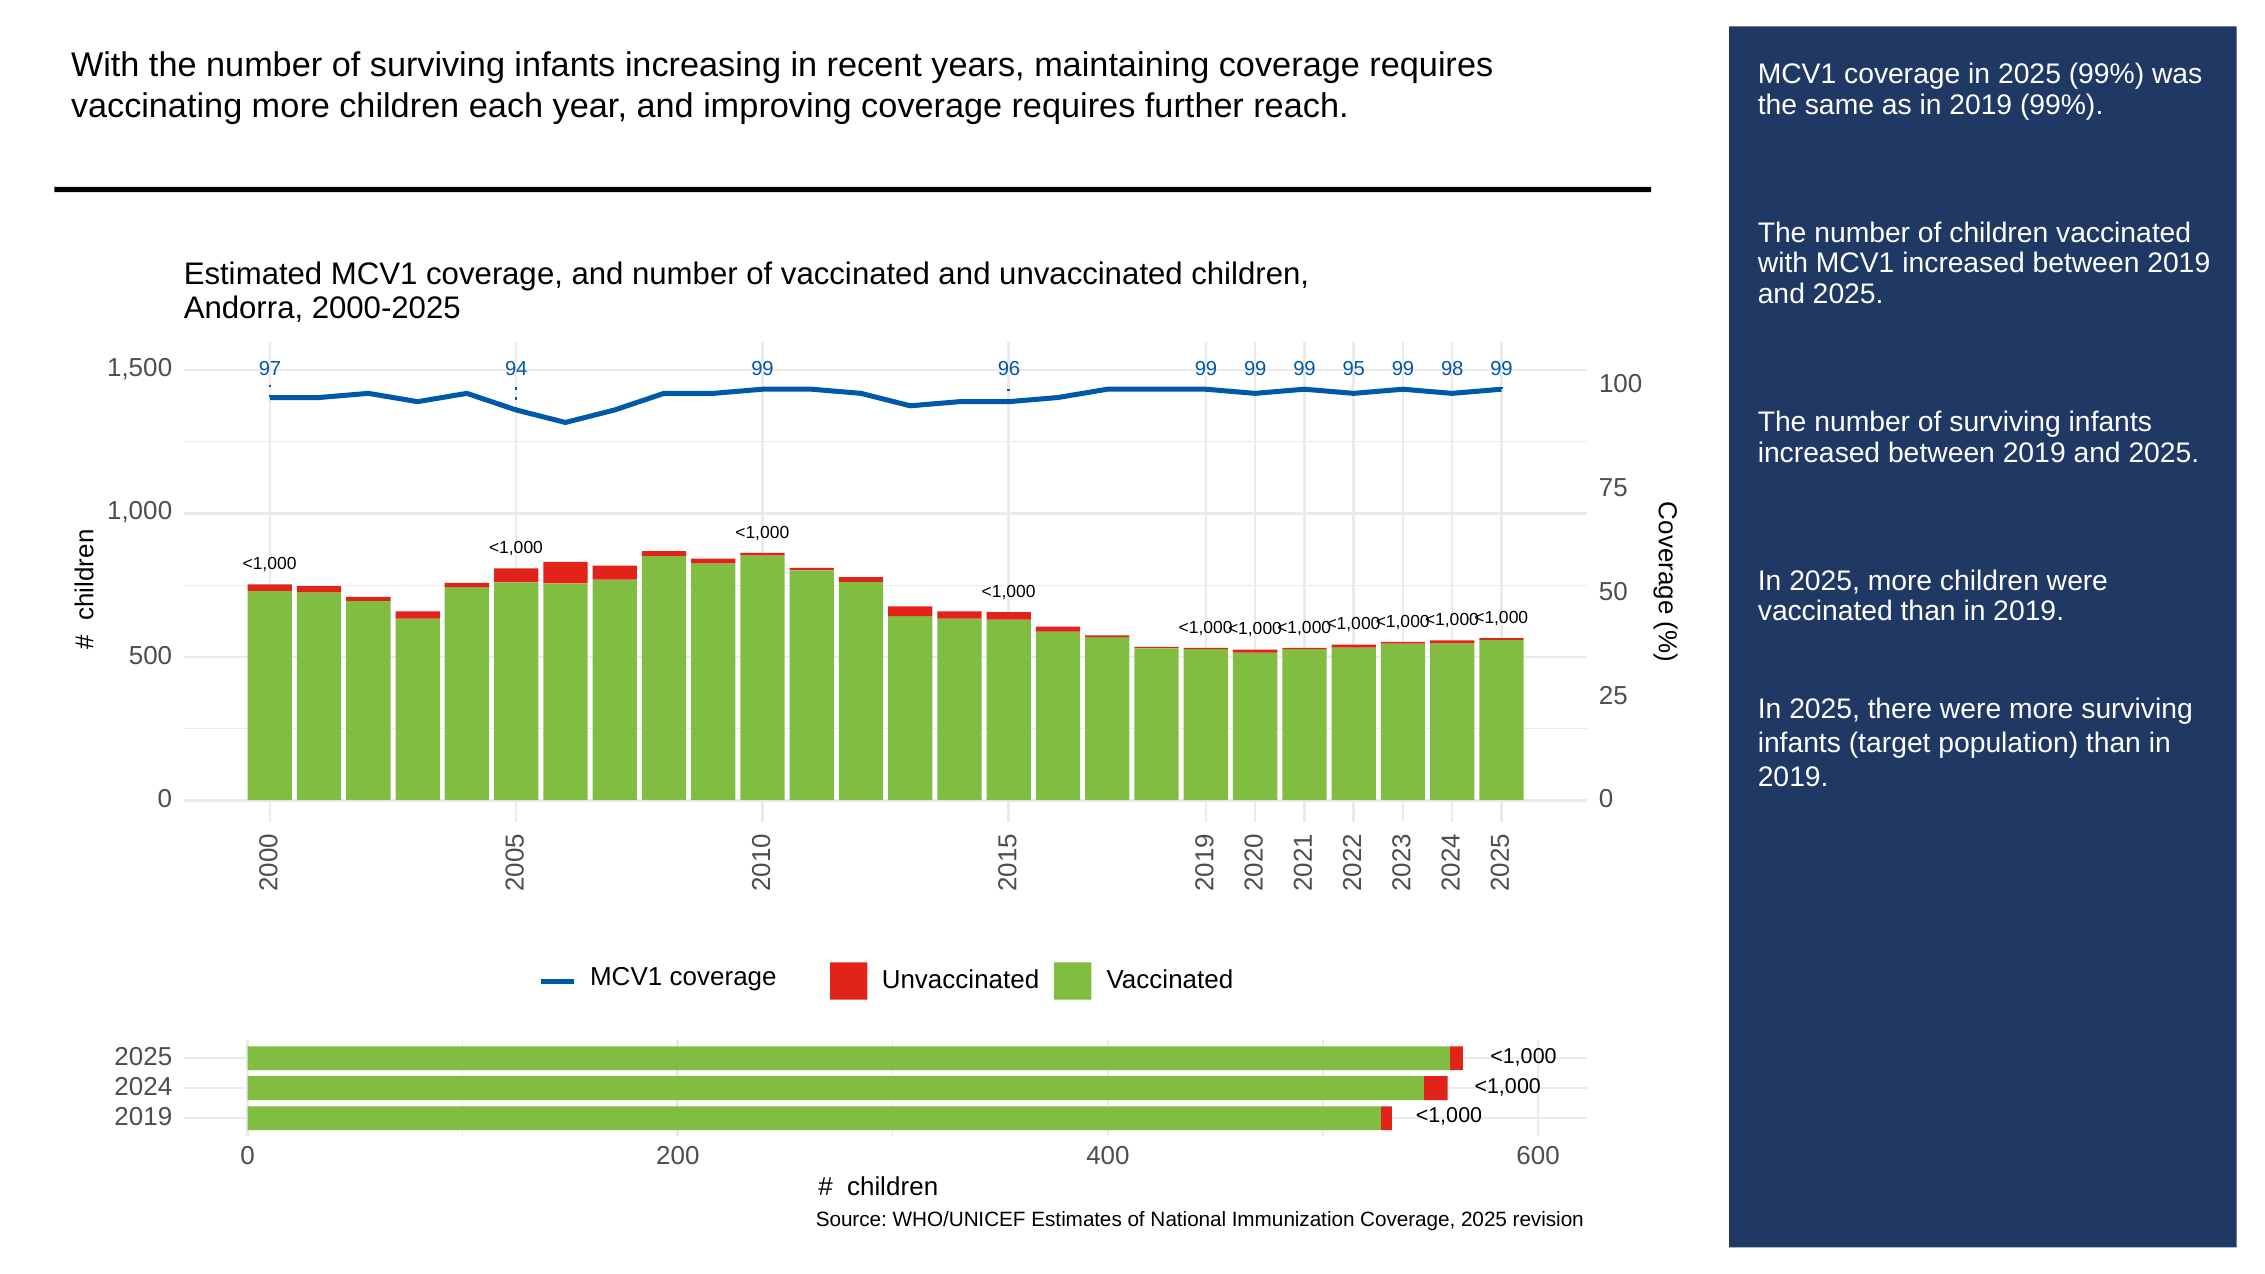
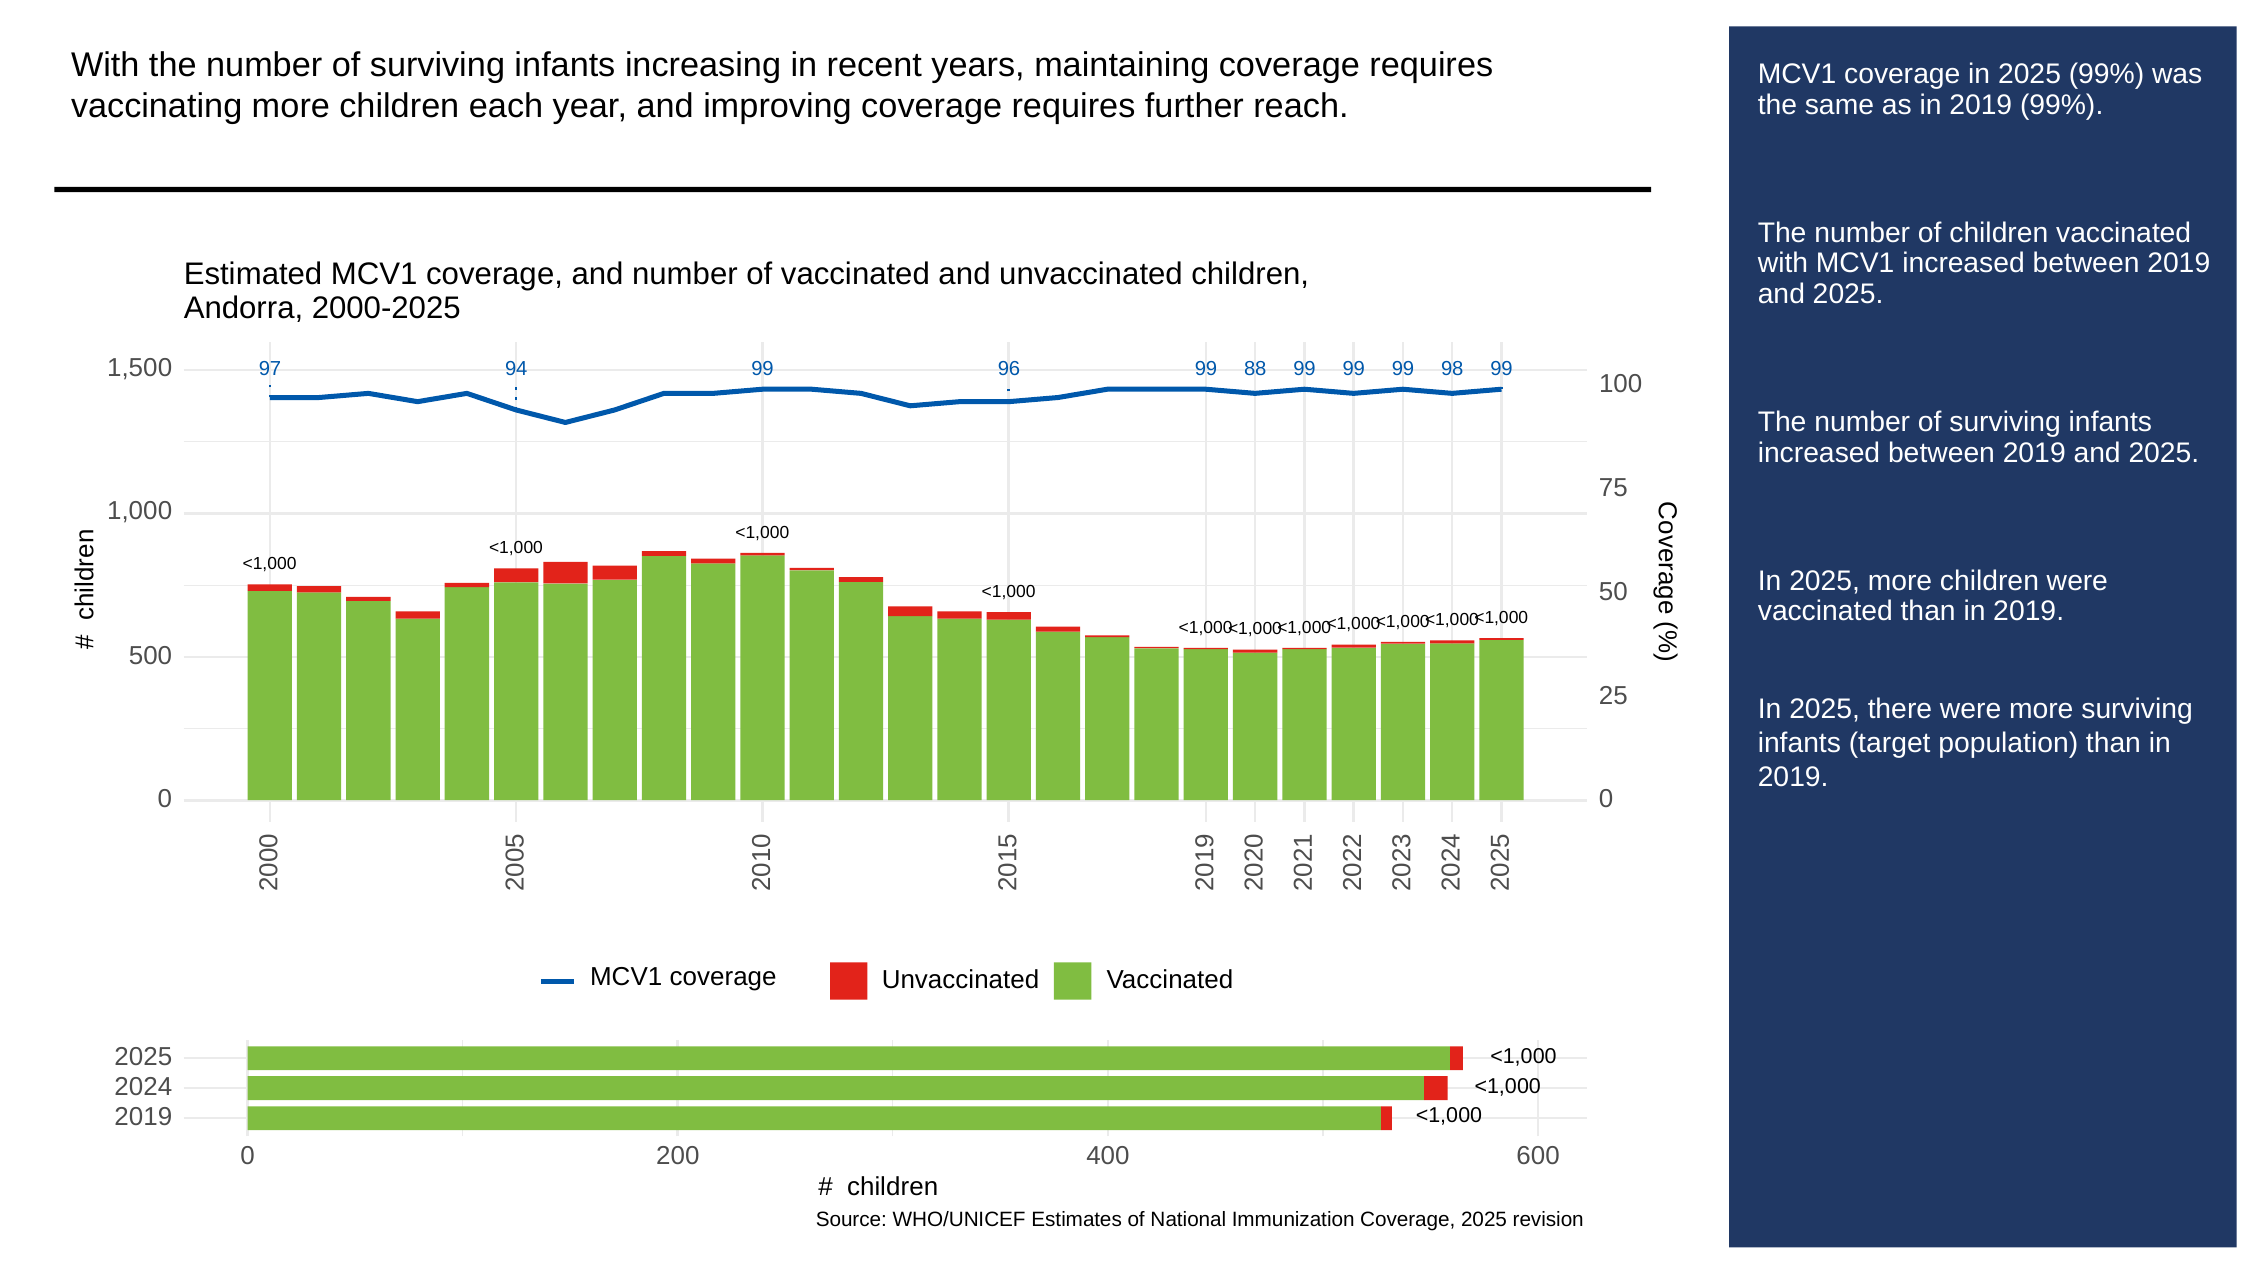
96 99 99: 99 -> 88 (1255, 369)
95: 95 -> 99 (1354, 369)
